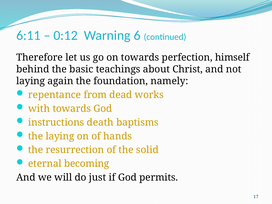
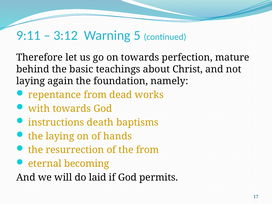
6:11: 6:11 -> 9:11 (28, 35)
0:12: 0:12 -> 3:12 (66, 35)
6: 6 -> 5 (137, 35)
himself: himself -> mature (232, 57)
the solid: solid -> from (148, 150)
just: just -> laid (98, 177)
